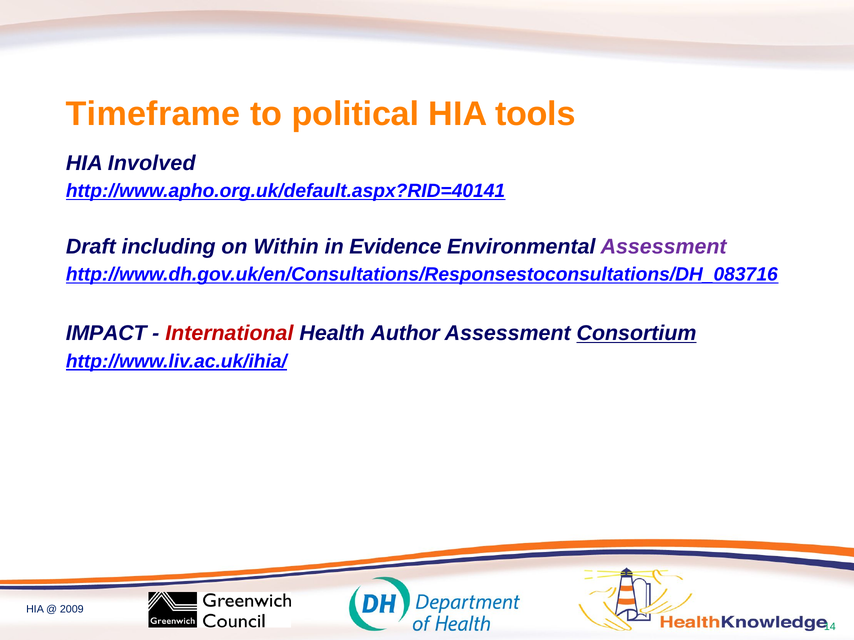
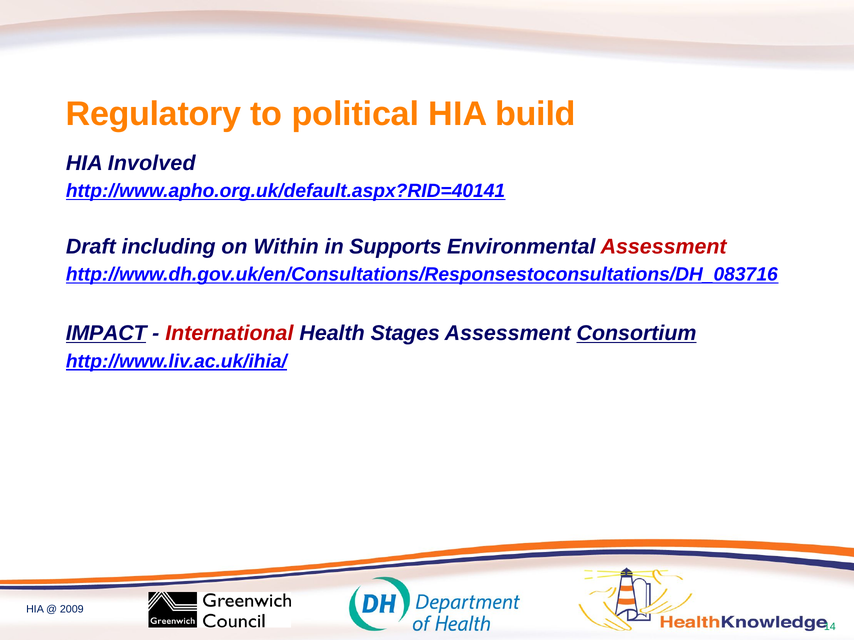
Timeframe: Timeframe -> Regulatory (153, 114)
tools: tools -> build (535, 114)
Evidence: Evidence -> Supports (395, 247)
Assessment colour: purple -> red (664, 247)
IMPACT underline: none -> present (106, 334)
Author: Author -> Stages (405, 334)
